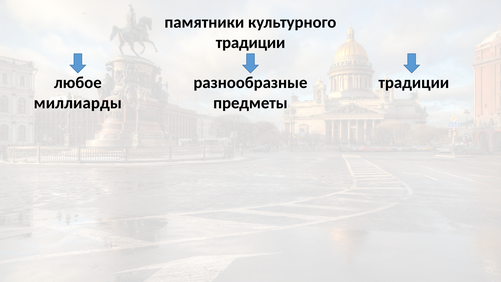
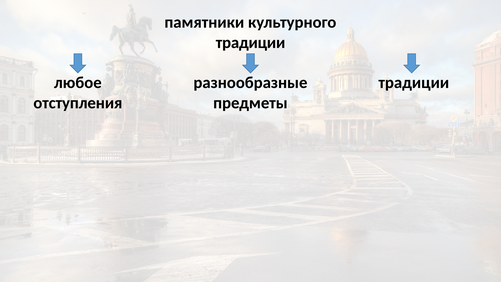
миллиарды: миллиарды -> отступления (78, 103)
